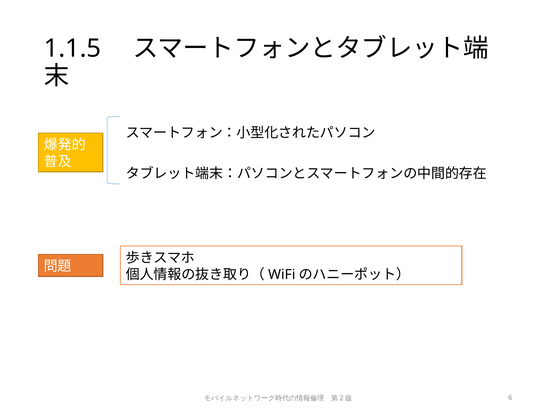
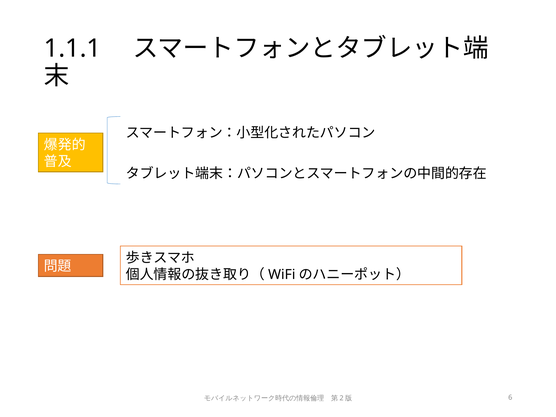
1.1.5: 1.1.5 -> 1.1.1 (72, 49)
